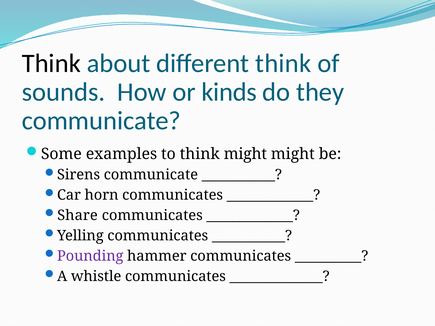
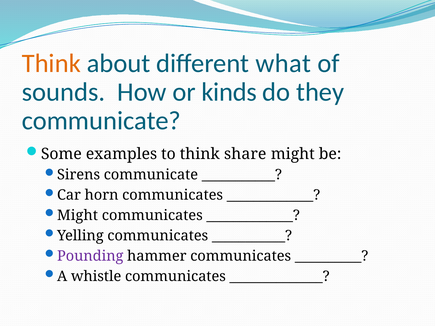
Think colour: black -> orange (51, 63)
different think: think -> what (283, 63)
think might: might -> share (245, 154)
Share: Share -> Might (78, 216)
